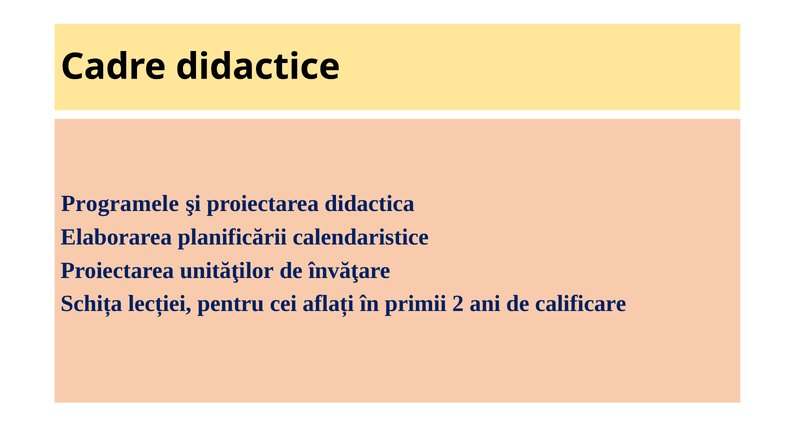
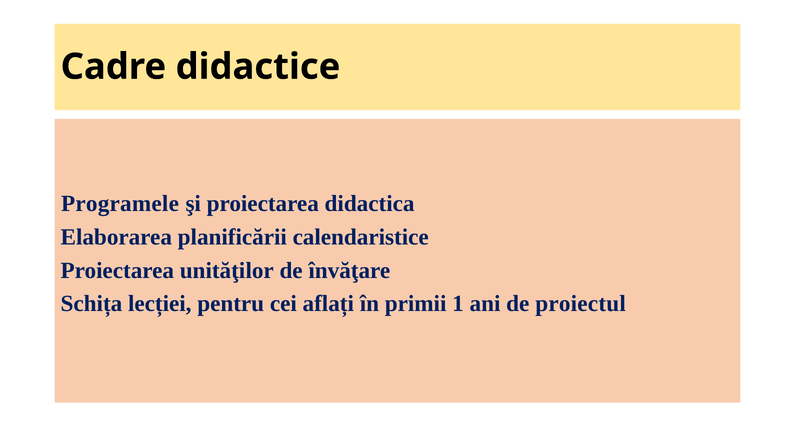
2: 2 -> 1 (458, 304)
calificare: calificare -> proiectul (581, 304)
